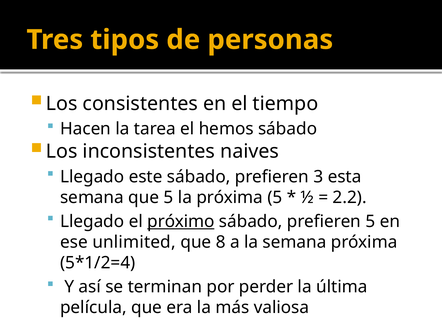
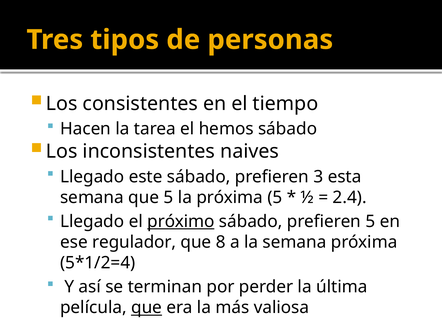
2.2: 2.2 -> 2.4 (350, 197)
unlimited: unlimited -> regulador (134, 242)
que underline: none -> present (147, 307)
